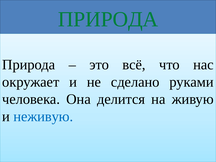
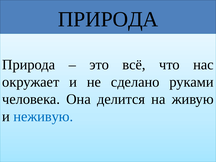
ПРИРОДА colour: green -> black (108, 19)
